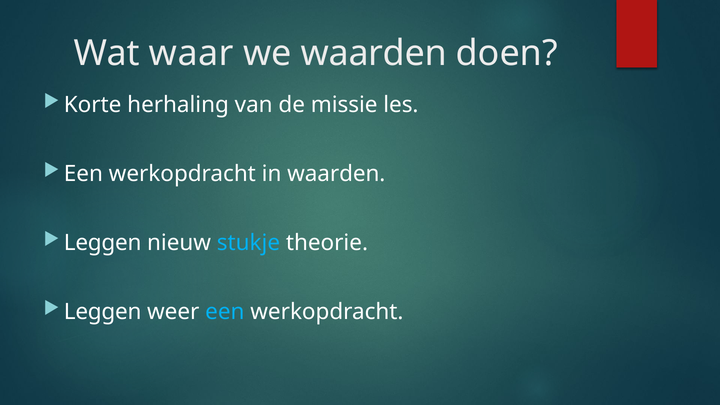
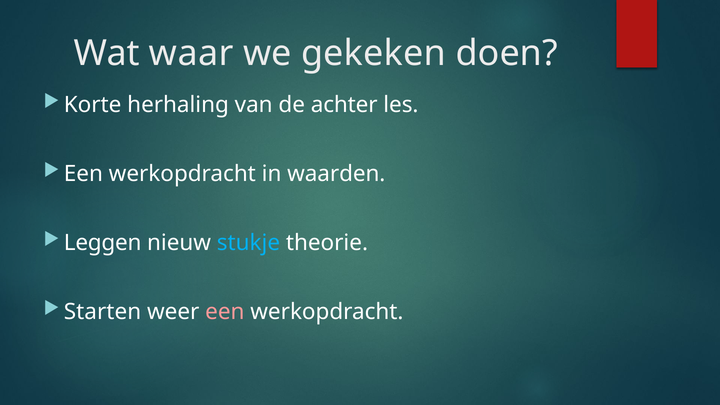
we waarden: waarden -> gekeken (374, 54)
missie: missie -> achter (344, 105)
Leggen: Leggen -> Starten (102, 312)
een colour: light blue -> pink (225, 312)
